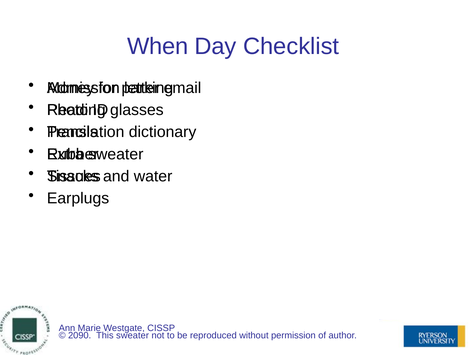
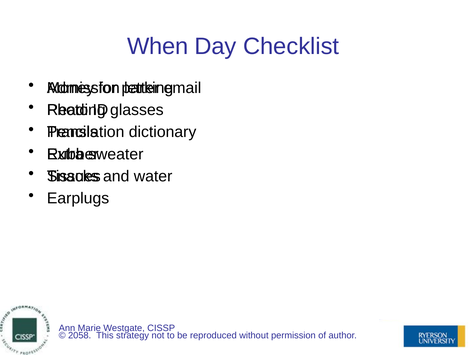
2090: 2090 -> 2058 (80, 336)
This sweater: sweater -> strategy (133, 336)
